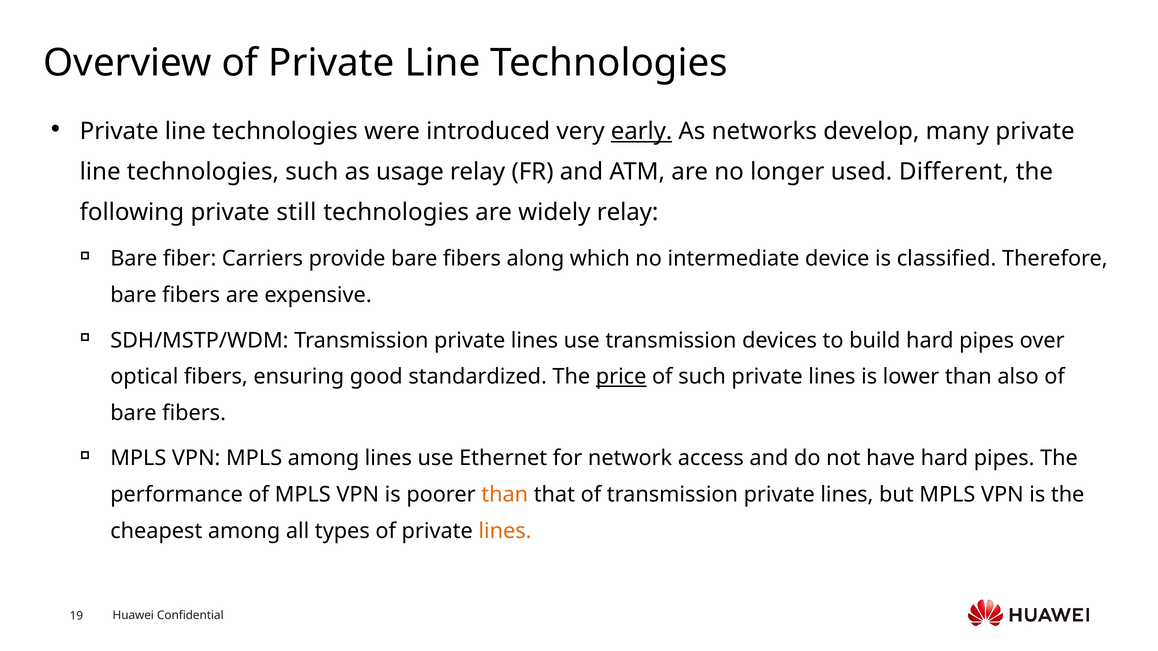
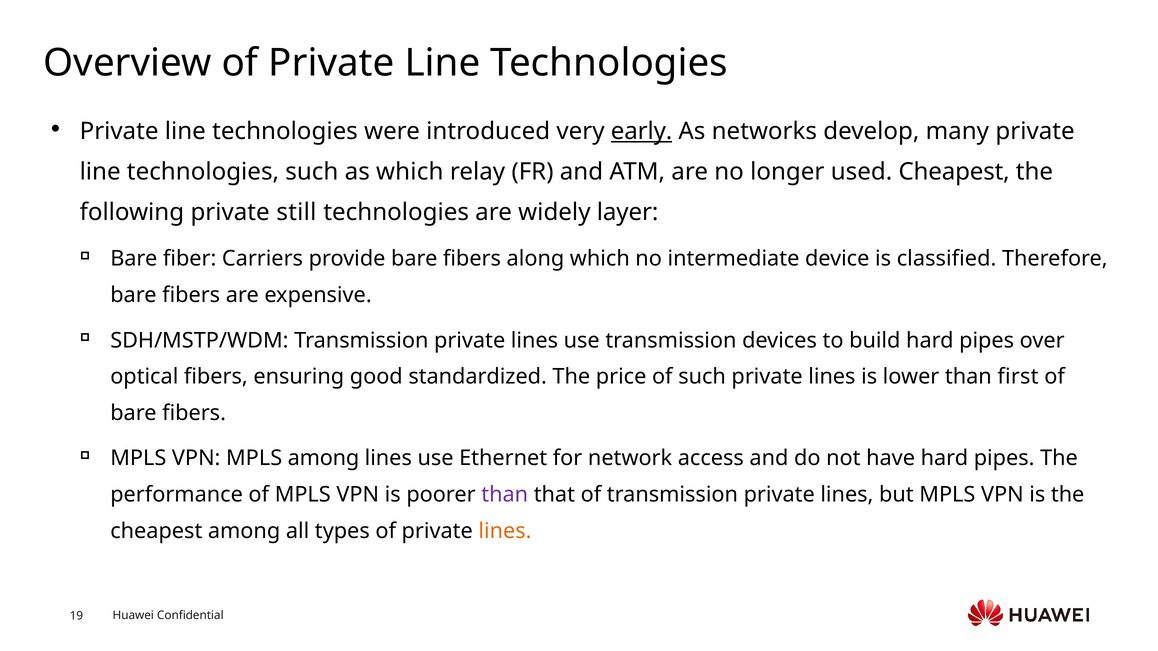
as usage: usage -> which (410, 172)
used Different: Different -> Cheapest (954, 172)
widely relay: relay -> layer (628, 213)
price underline: present -> none (621, 377)
also: also -> first (1018, 377)
than colour: orange -> purple (505, 495)
